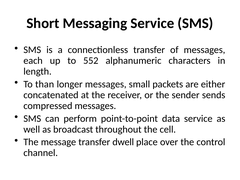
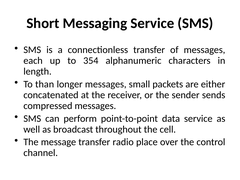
552: 552 -> 354 (91, 61)
dwell: dwell -> radio (123, 142)
